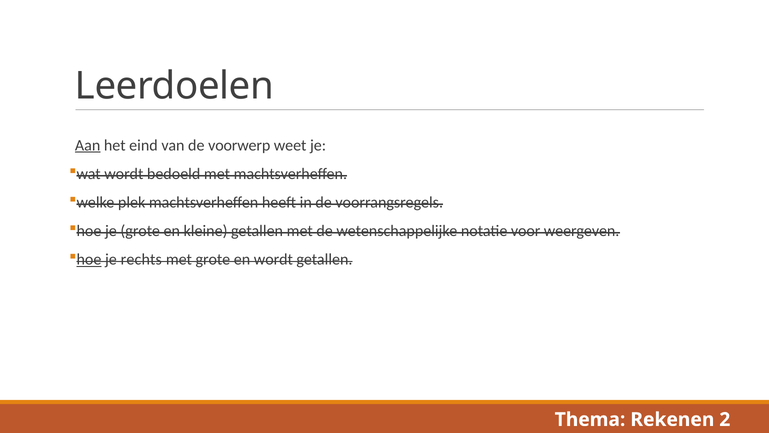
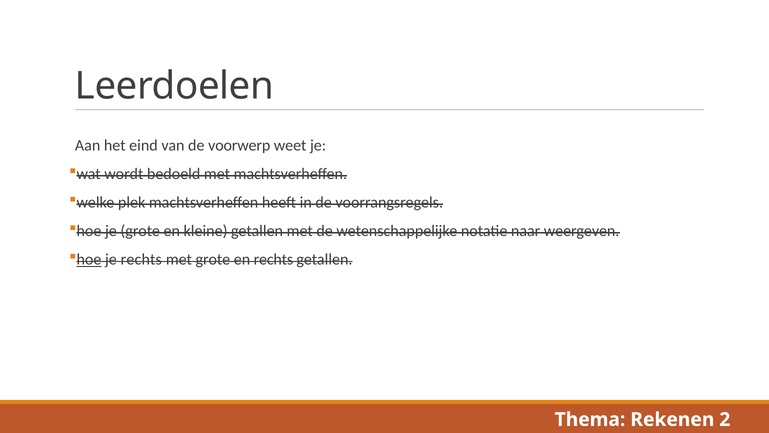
Aan underline: present -> none (88, 145)
voor: voor -> naar (526, 231)
en wordt: wordt -> rechts (273, 259)
